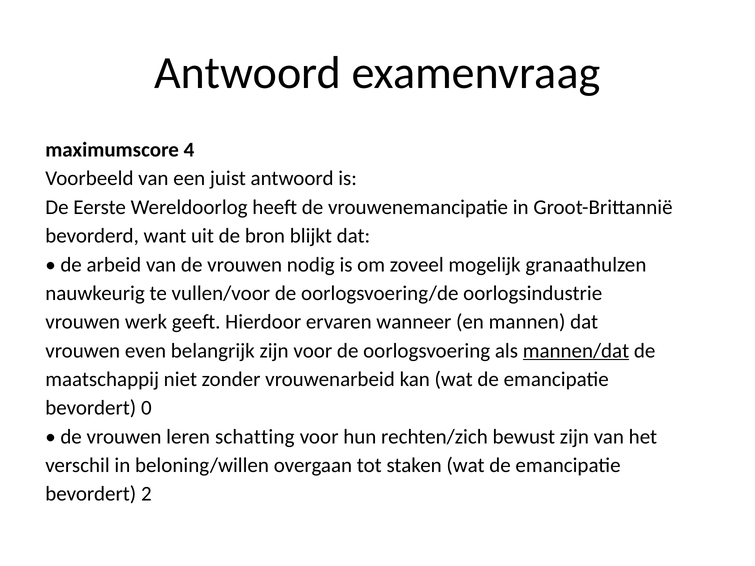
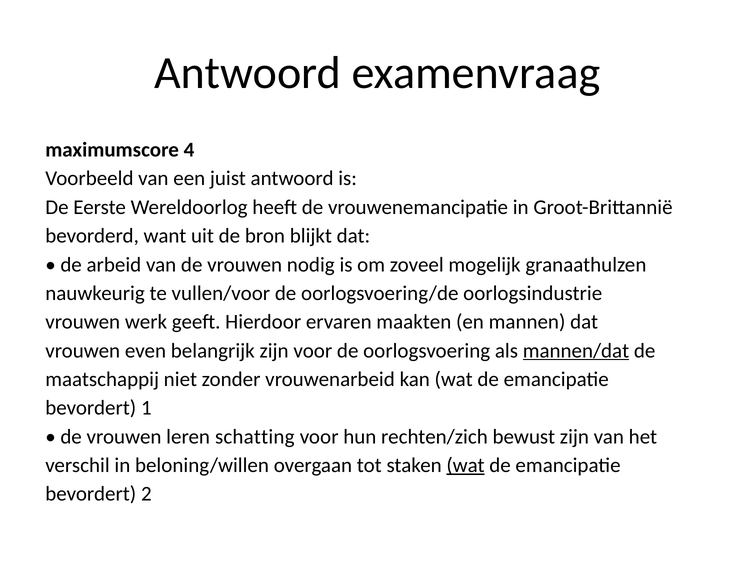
wanneer: wanneer -> maakten (414, 322)
0: 0 -> 1 (146, 408)
wat underline: none -> present (466, 465)
